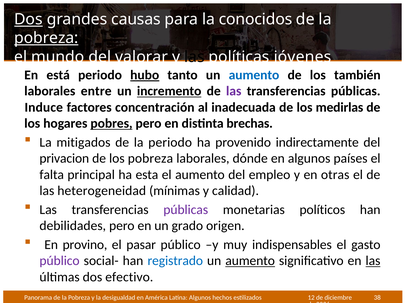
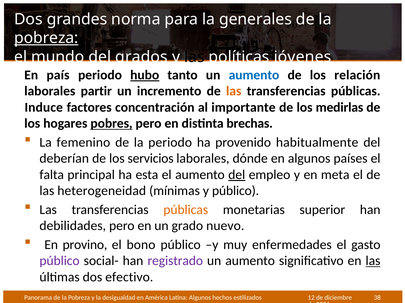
Dos underline: present -> none (28, 19)
causas: causas -> norma (136, 19)
conocidos: conocidos -> generales (256, 19)
valorar: valorar -> grados (142, 57)
está: está -> país (58, 75)
también: también -> relación (357, 75)
entre: entre -> partir (96, 91)
incremento underline: present -> none (169, 91)
las colour: purple -> orange (234, 91)
inadecuada: inadecuada -> importante (243, 108)
mitigados: mitigados -> femenino (83, 143)
indirectamente: indirectamente -> habitualmente (317, 143)
privacion: privacion -> deberían (64, 159)
los pobreza: pobreza -> servicios (151, 159)
del underline: none -> present (237, 175)
otras: otras -> meta (335, 175)
y calidad: calidad -> público (236, 191)
públicas colour: purple -> orange (186, 210)
políticos: políticos -> superior (322, 210)
origen: origen -> nuevo (225, 226)
pasar: pasar -> bono (141, 245)
indispensables: indispensables -> enfermedades (292, 245)
registrado colour: blue -> purple (175, 261)
aumento underline: present -> none (250, 261)
